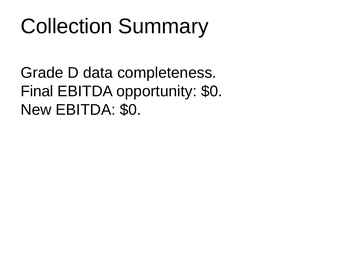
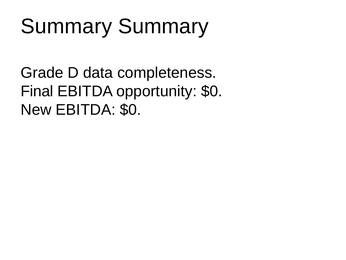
Collection: Collection -> Summary (66, 26)
